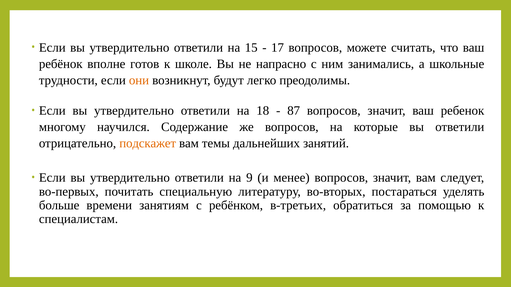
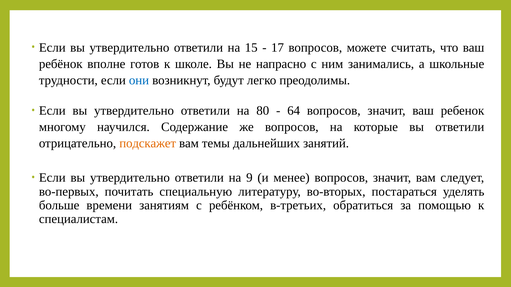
они colour: orange -> blue (139, 80)
18: 18 -> 80 (263, 111)
87: 87 -> 64 (294, 111)
